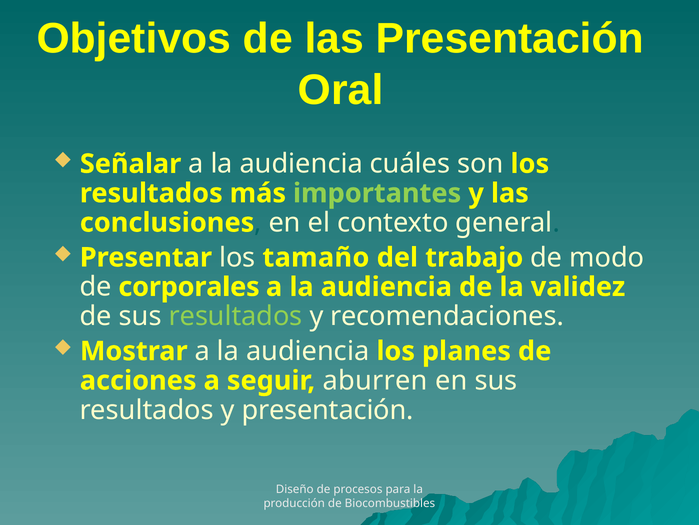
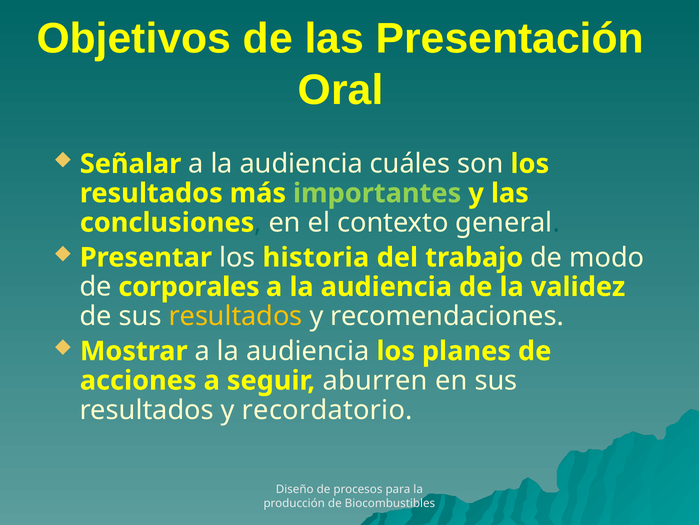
tamaño: tamaño -> historia (316, 257)
resultados colour: light green -> yellow (236, 316)
y presentación: presentación -> recordatorio (327, 409)
